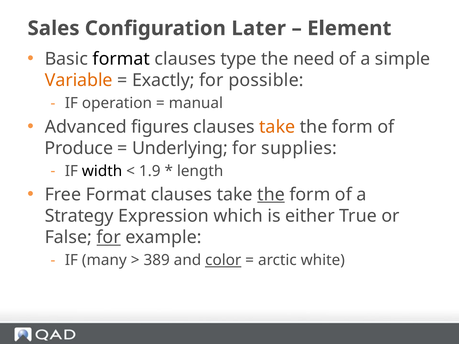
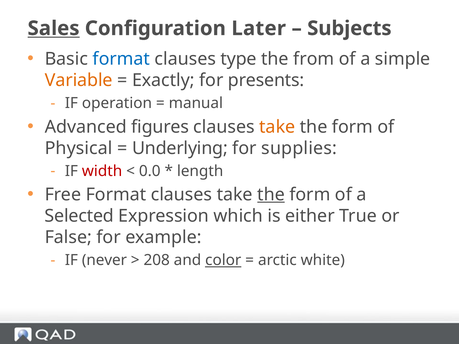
Sales underline: none -> present (54, 28)
Element: Element -> Subjects (349, 28)
format colour: black -> blue (121, 59)
need: need -> from (314, 59)
possible: possible -> presents (266, 80)
Produce: Produce -> Physical (79, 148)
width colour: black -> red (102, 171)
1.9: 1.9 -> 0.0 (150, 171)
Strategy: Strategy -> Selected (79, 216)
for underline: present -> none (109, 238)
many: many -> never (104, 260)
389: 389 -> 208 (157, 260)
